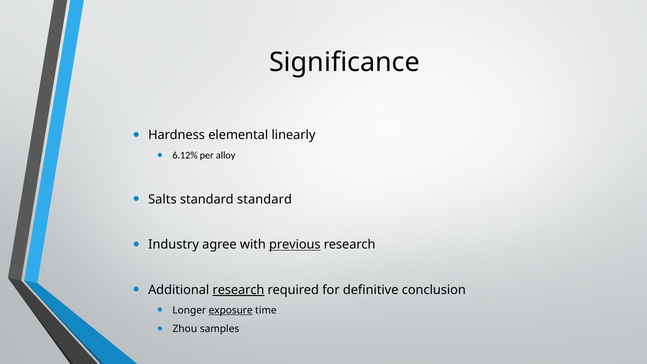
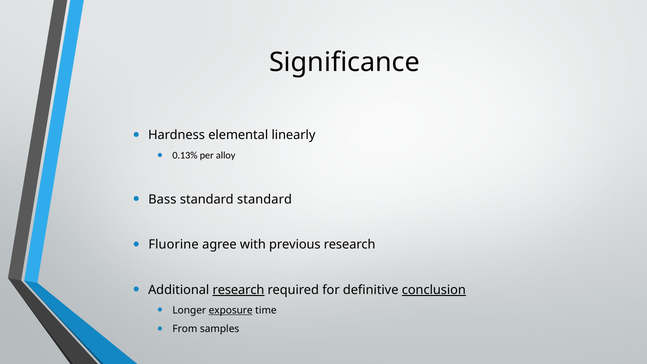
6.12%: 6.12% -> 0.13% (185, 155)
Salts: Salts -> Bass (162, 199)
Industry: Industry -> Fluorine (174, 245)
previous underline: present -> none (295, 245)
conclusion underline: none -> present (434, 290)
Zhou: Zhou -> From (185, 329)
